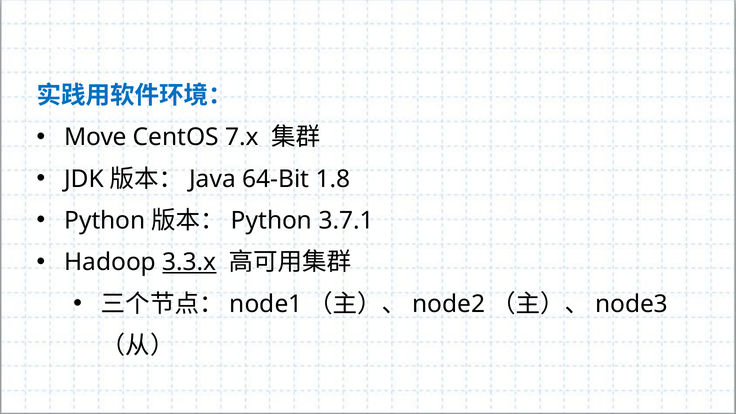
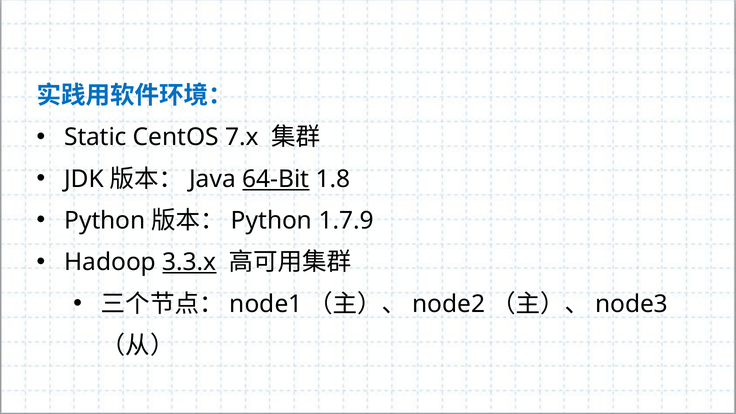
Move: Move -> Static (95, 137)
64-Bit underline: none -> present (276, 179)
3.7.1: 3.7.1 -> 1.7.9 (346, 221)
